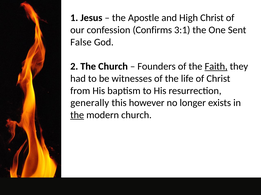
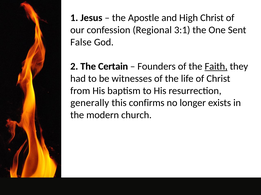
Confirms: Confirms -> Regional (152, 30)
The Church: Church -> Certain (113, 67)
however: however -> confirms (147, 103)
the underline: present -> none (77, 115)
